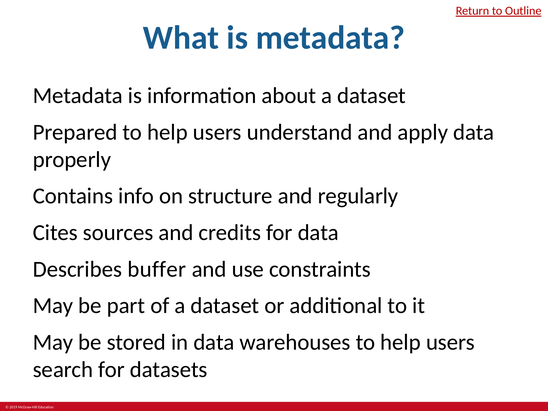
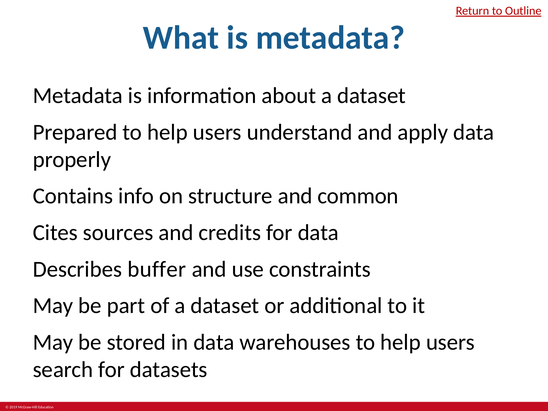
regularly: regularly -> common (358, 196)
